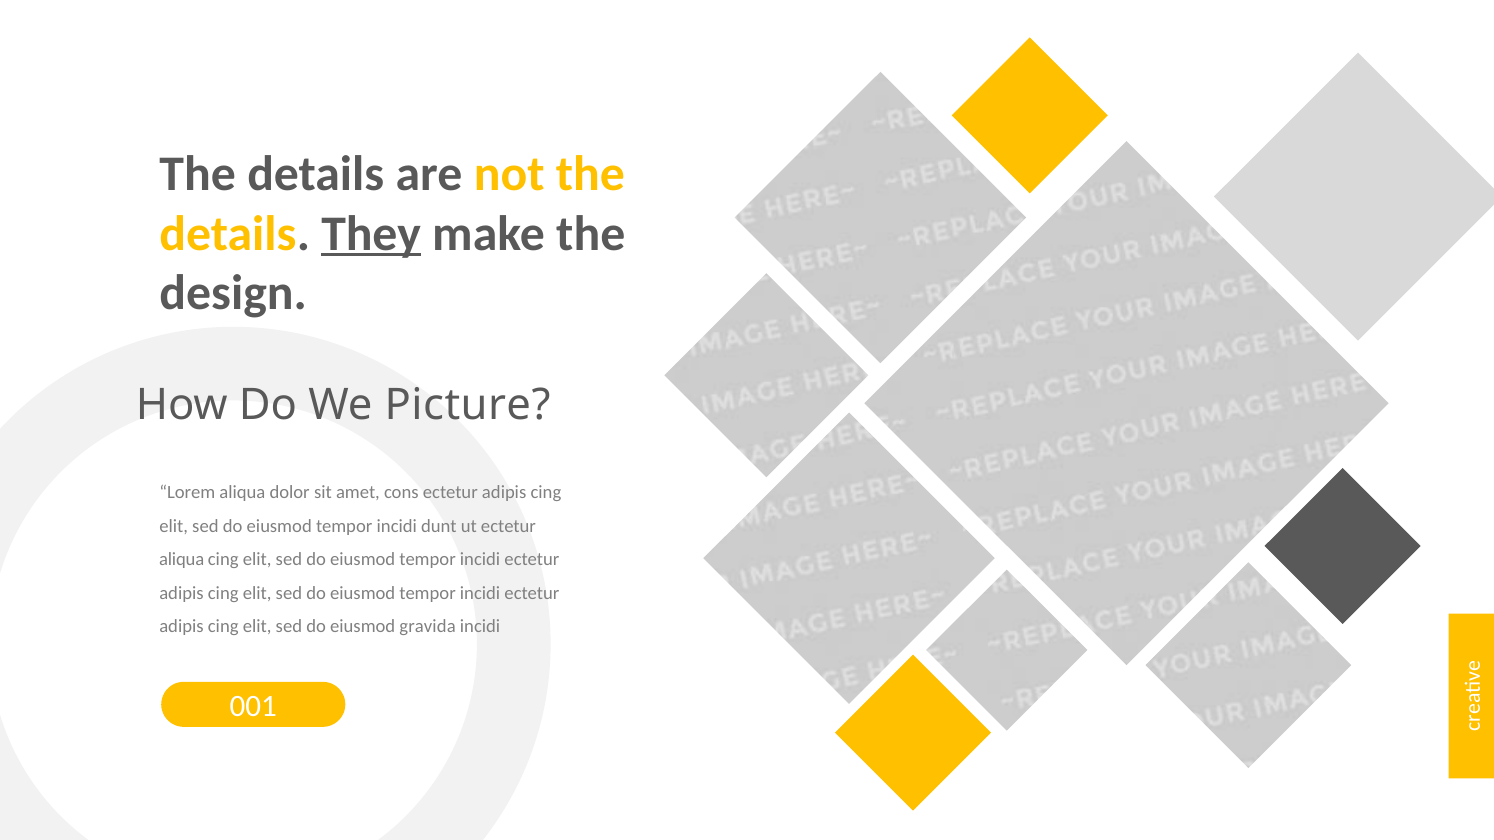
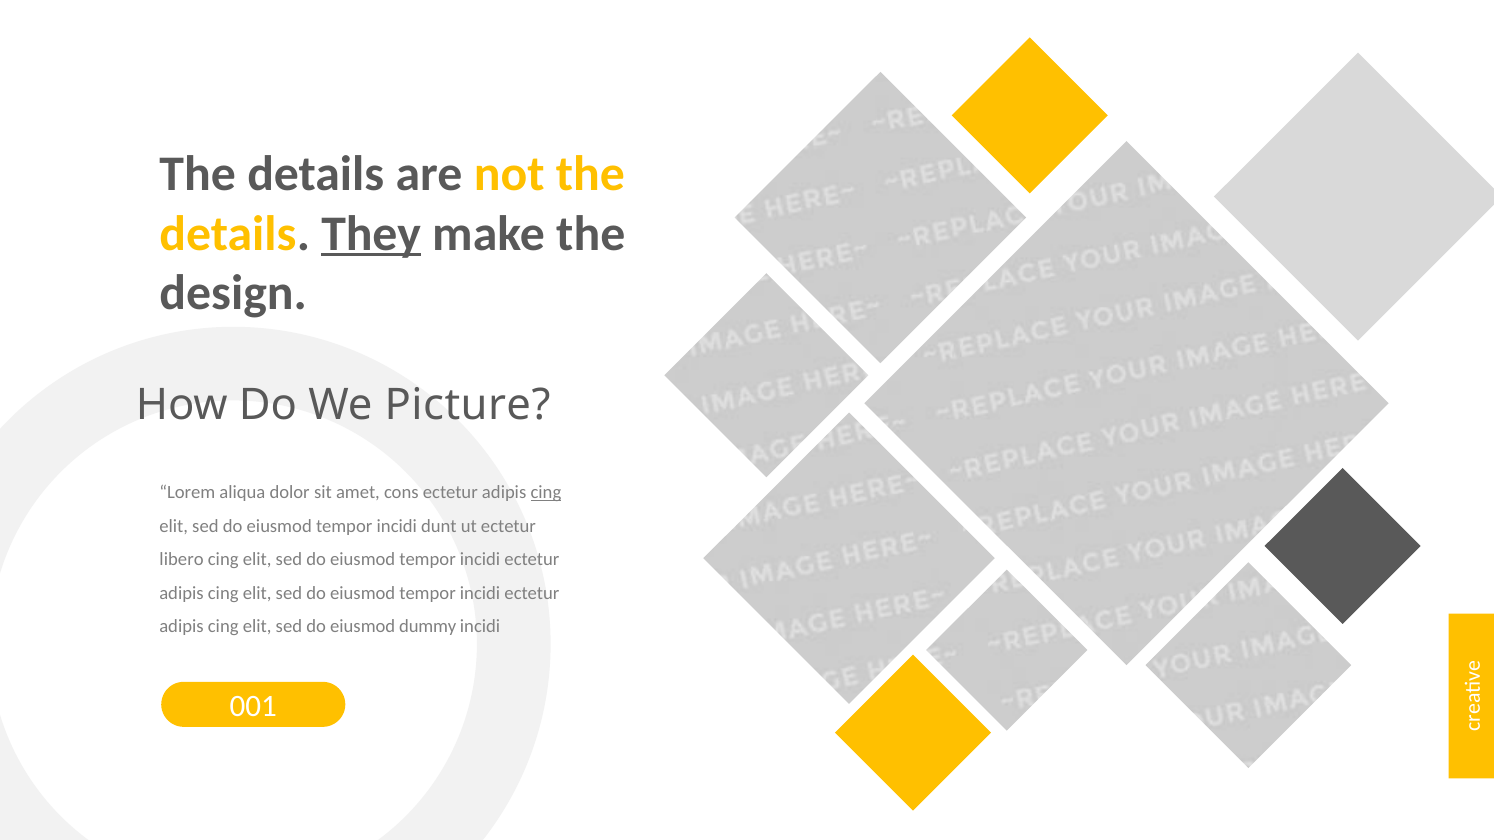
cing underline: none -> present (546, 493)
aliqua: aliqua -> libero (182, 560)
gravida: gravida -> dummy (428, 627)
